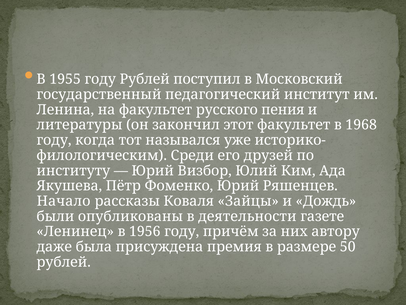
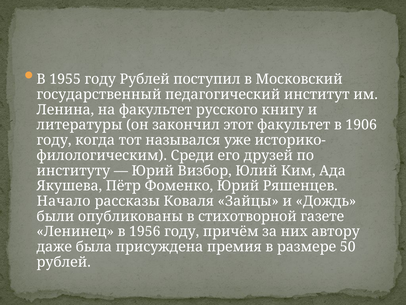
пения: пения -> книгу (283, 110)
1968: 1968 -> 1906 (361, 125)
деятельности: деятельности -> стихотворной (247, 216)
